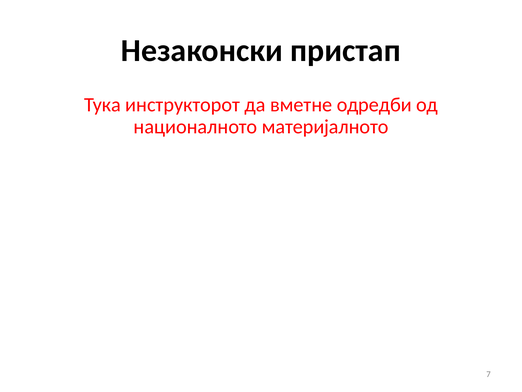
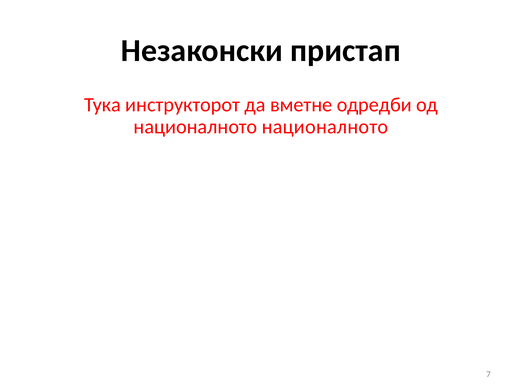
националното материјалното: материјалното -> националното (325, 127)
